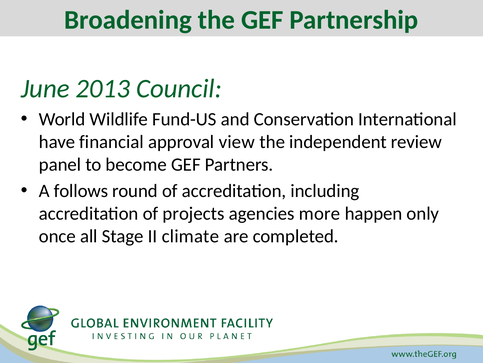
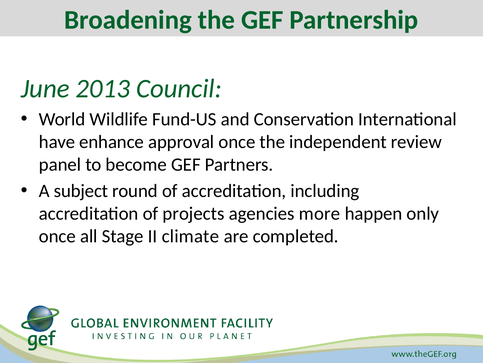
financial: financial -> enhance (112, 142)
approval view: view -> once (237, 142)
follows: follows -> subject (81, 191)
